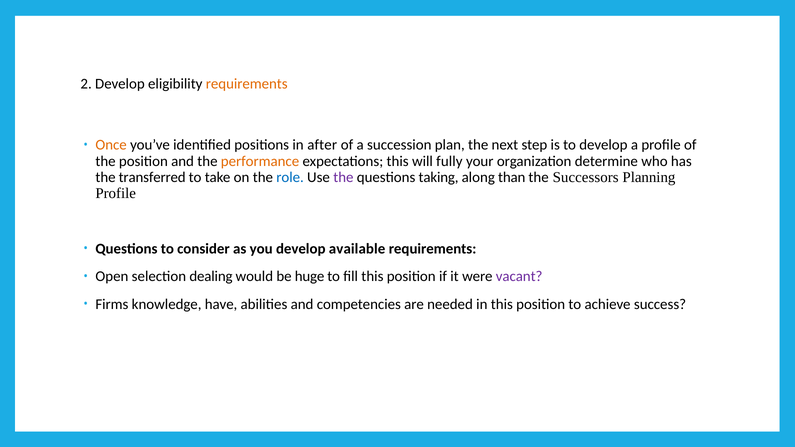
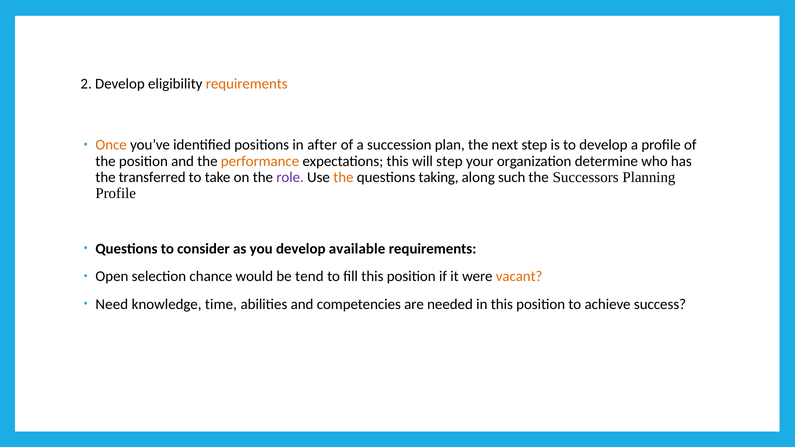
will fully: fully -> step (449, 161)
role colour: blue -> purple (290, 177)
the colour: purple -> orange (343, 177)
than: than -> such (512, 177)
dealing: dealing -> chance (211, 277)
huge: huge -> tend (309, 277)
vacant colour: purple -> orange (519, 277)
Firms: Firms -> Need (112, 304)
have: have -> time (221, 304)
